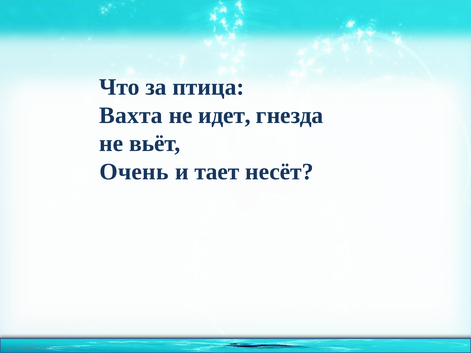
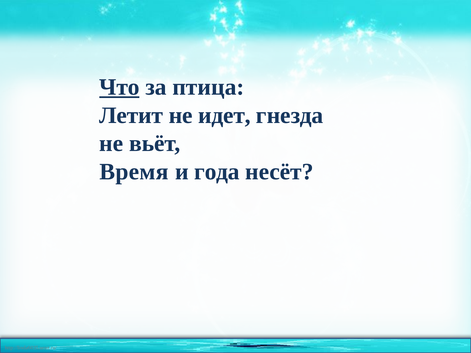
Что underline: none -> present (119, 87)
Вахта: Вахта -> Летит (131, 115)
Очень: Очень -> Время (134, 172)
тает: тает -> года (217, 172)
